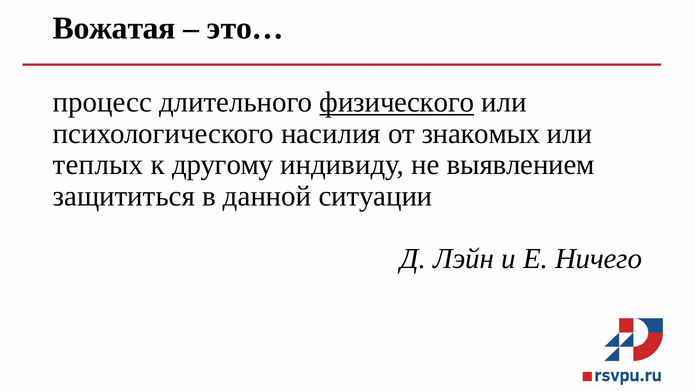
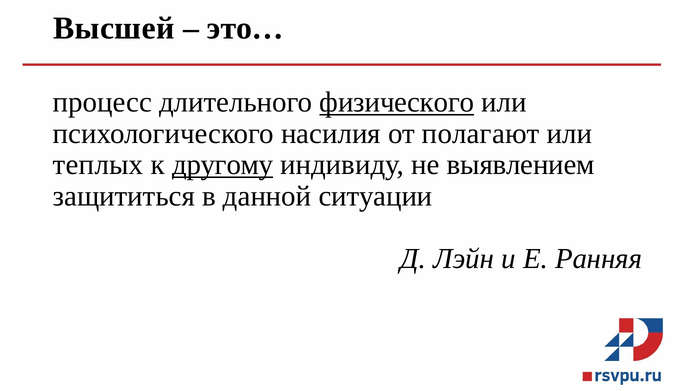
Вожатая: Вожатая -> Высшей (114, 28)
знакомых: знакомых -> полагают (481, 134)
другому underline: none -> present (223, 165)
Ничего: Ничего -> Ранняя (599, 259)
